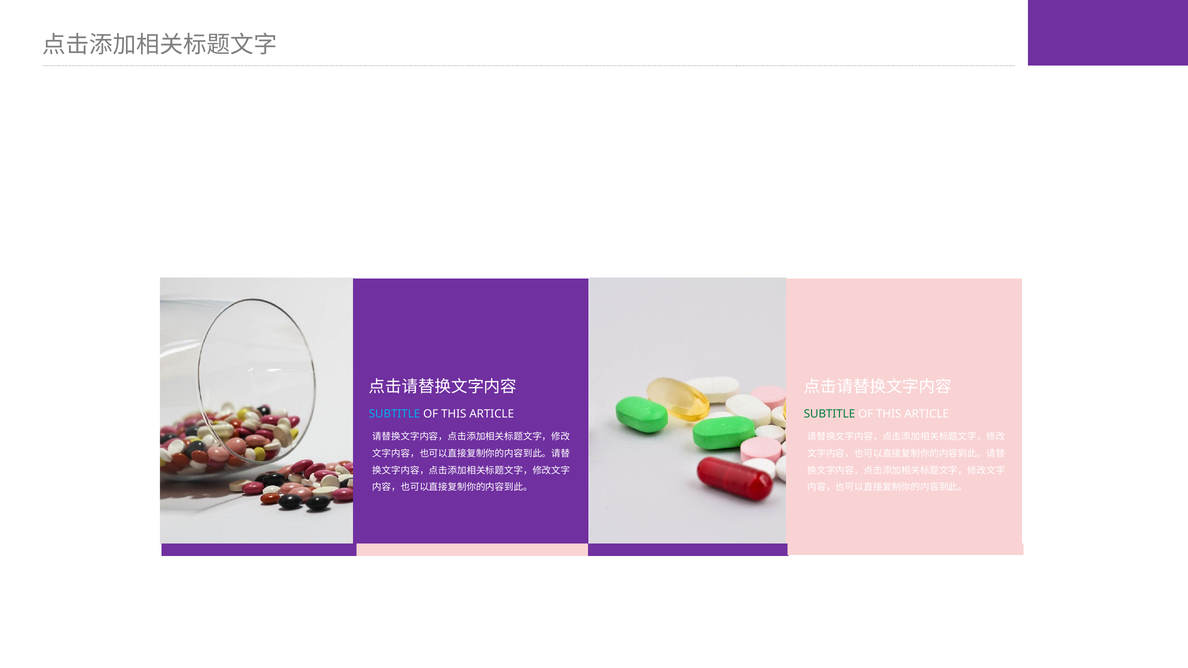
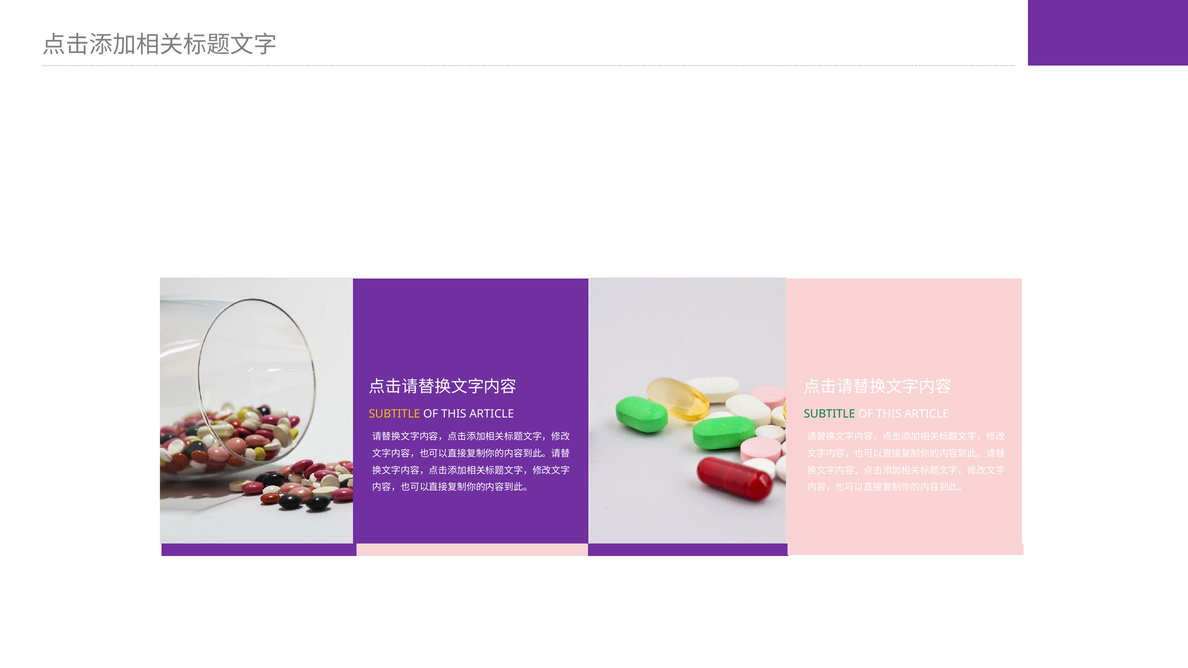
SUBTITLE colour: light blue -> yellow (394, 414)
